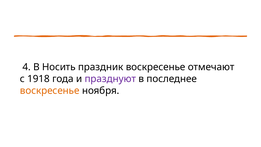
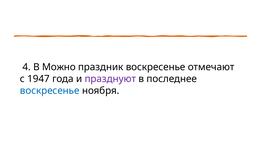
Носить: Носить -> Можно (59, 67)
1918: 1918 -> 1947 (38, 79)
воскресенье colour: orange -> blue (50, 91)
